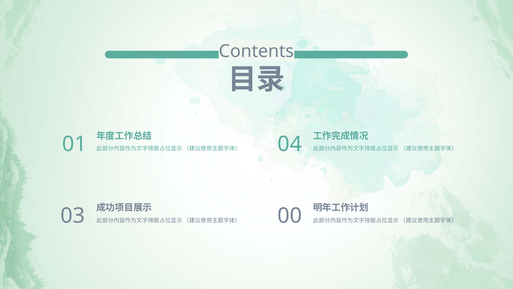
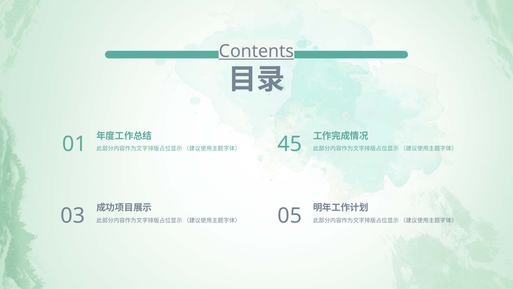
Contents underline: none -> present (256, 51)
04: 04 -> 45 (290, 144)
00: 00 -> 05 (290, 216)
